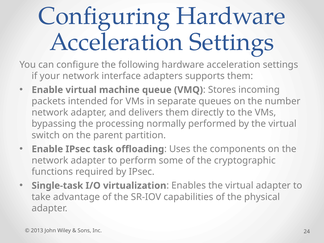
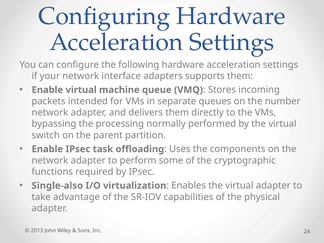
Single-task: Single-task -> Single-also (57, 186)
